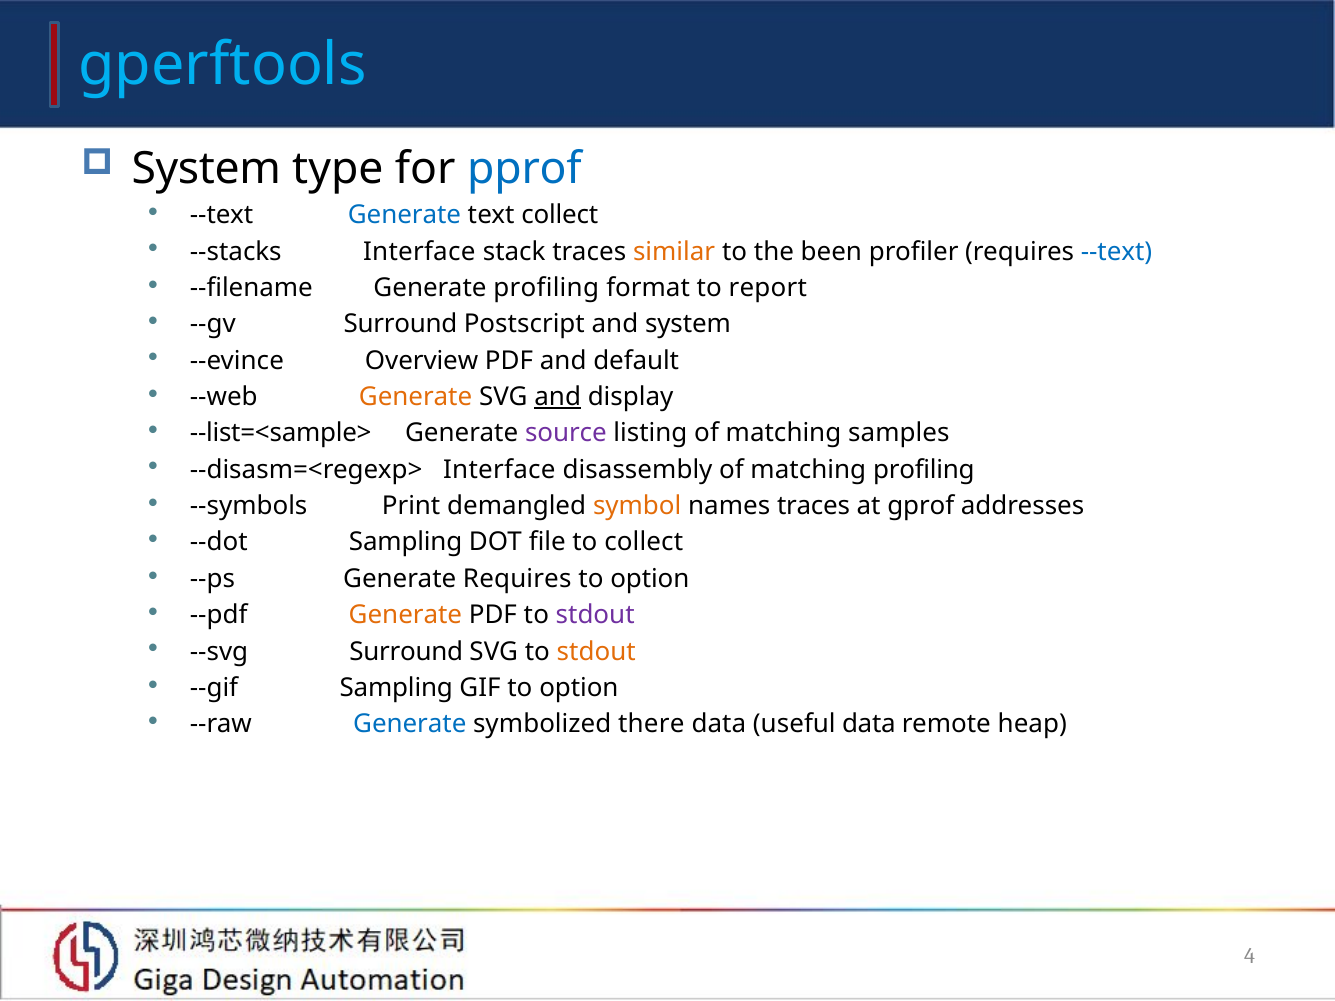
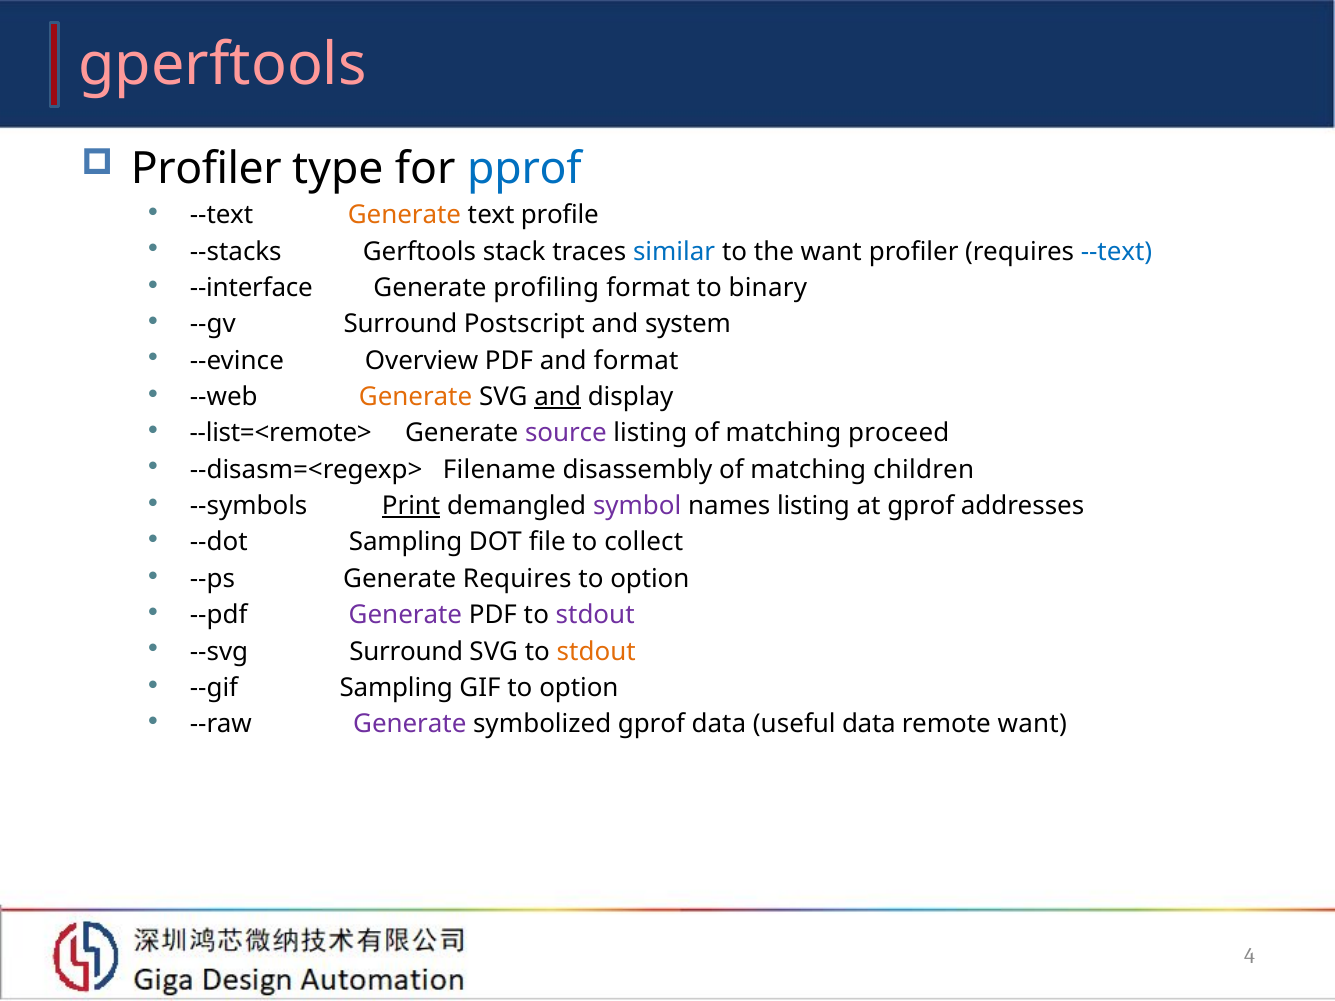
gperftools colour: light blue -> pink (223, 65)
System: System -> Profiler (206, 169)
Generate colour: blue -> orange (404, 215)
text collect: collect -> profile (560, 215)
--stacks Interface: Interface -> Gerftools (419, 252)
similar colour: orange -> blue (674, 252)
the been: been -> want (831, 252)
--filename: --filename -> --interface (251, 288)
report: report -> binary (768, 288)
and default: default -> format (636, 361)
--list=<sample>: --list=<sample> -> --list=<remote> (281, 433)
samples: samples -> proceed (899, 433)
--disasm=<regexp> Interface: Interface -> Filename (499, 470)
matching profiling: profiling -> children (924, 470)
Print underline: none -> present (411, 506)
symbol colour: orange -> purple (637, 506)
names traces: traces -> listing (814, 506)
Generate colour: orange -> purple (405, 615)
Generate colour: blue -> purple (410, 724)
symbolized there: there -> gprof (651, 724)
remote heap: heap -> want (1032, 724)
